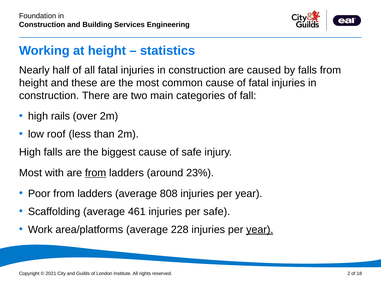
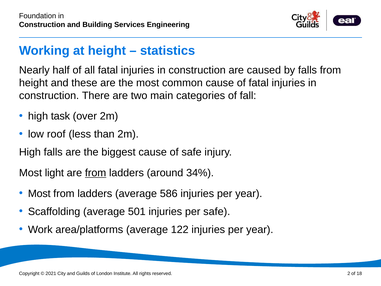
rails: rails -> task (60, 116)
with: with -> light (54, 173)
23%: 23% -> 34% (200, 173)
Poor: Poor -> Most (39, 193)
808: 808 -> 586 (169, 193)
461: 461 -> 501 (137, 211)
228: 228 -> 122 (180, 229)
year underline: present -> none (260, 229)
